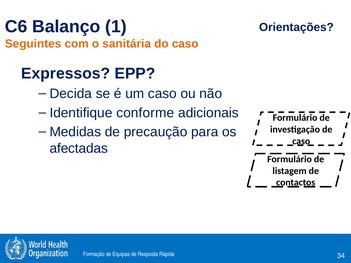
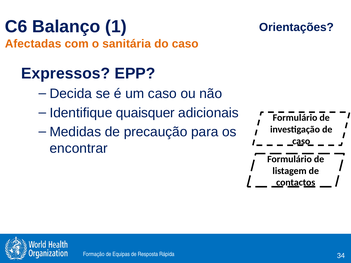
Seguintes: Seguintes -> Afectadas (33, 44)
conforme: conforme -> quaisquer (145, 113)
afectadas: afectadas -> encontrar (79, 148)
